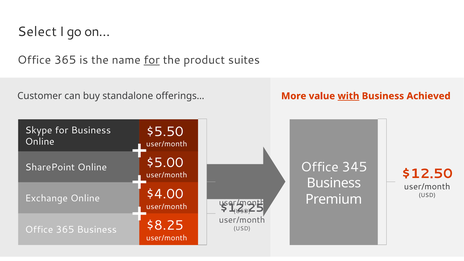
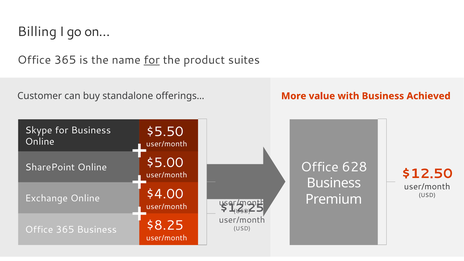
Select: Select -> Billing (37, 32)
with underline: present -> none (348, 96)
345: 345 -> 628 (355, 167)
